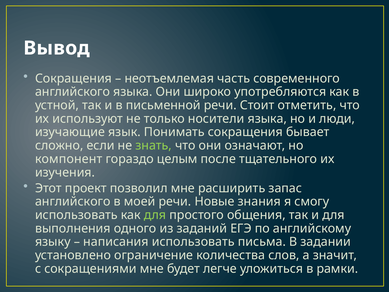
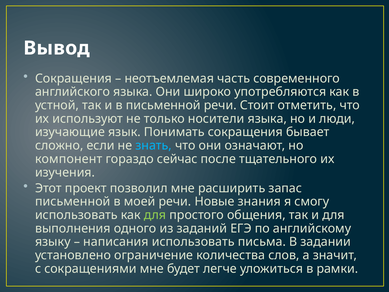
знать colour: light green -> light blue (154, 145)
целым: целым -> сейчас (177, 159)
английского: английского -> письменной (73, 201)
